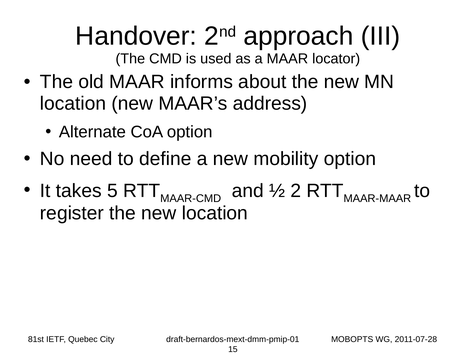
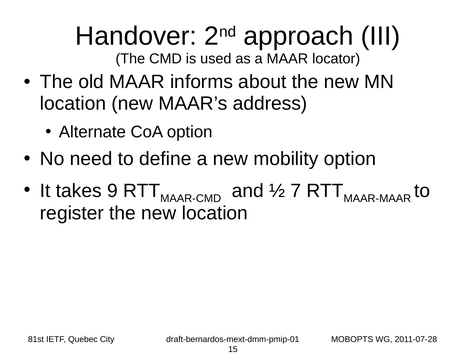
5: 5 -> 9 (112, 191)
2: 2 -> 7 (296, 191)
